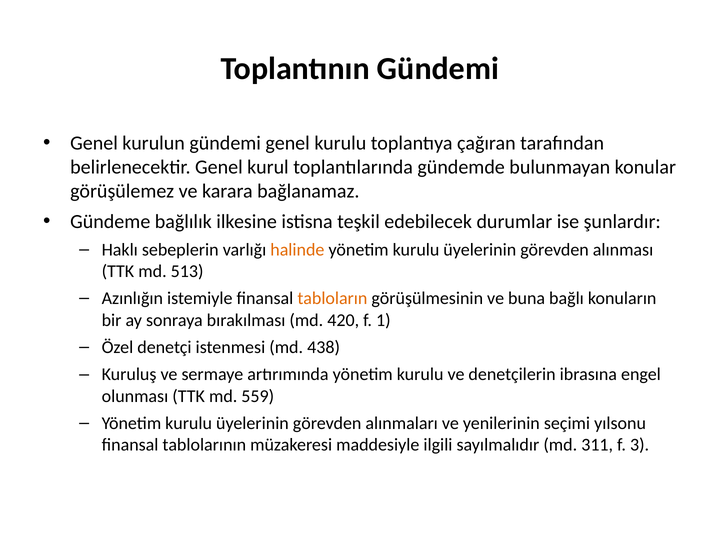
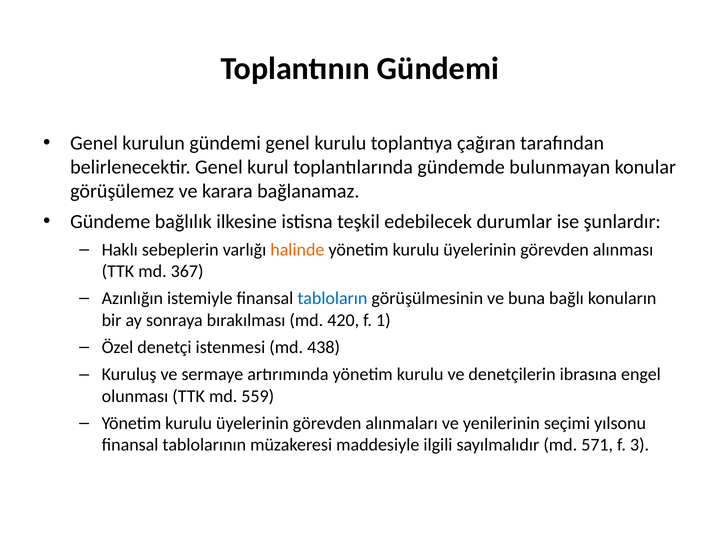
513: 513 -> 367 (187, 271)
tabloların colour: orange -> blue (332, 299)
311: 311 -> 571 (597, 445)
